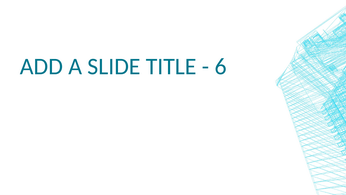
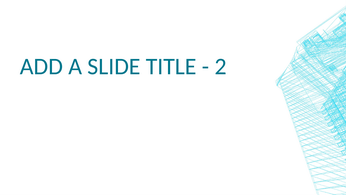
6: 6 -> 2 (221, 66)
